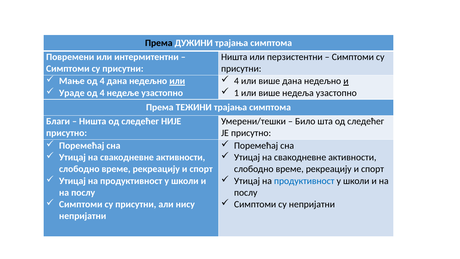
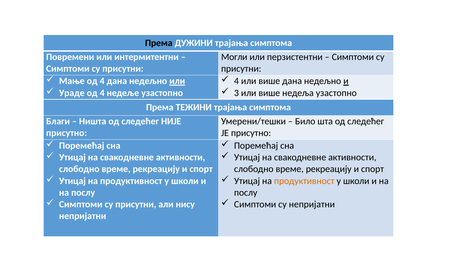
Ништа: Ништа -> Могли (234, 57)
1: 1 -> 3 (236, 93)
продуктивност colour: blue -> orange (304, 181)
